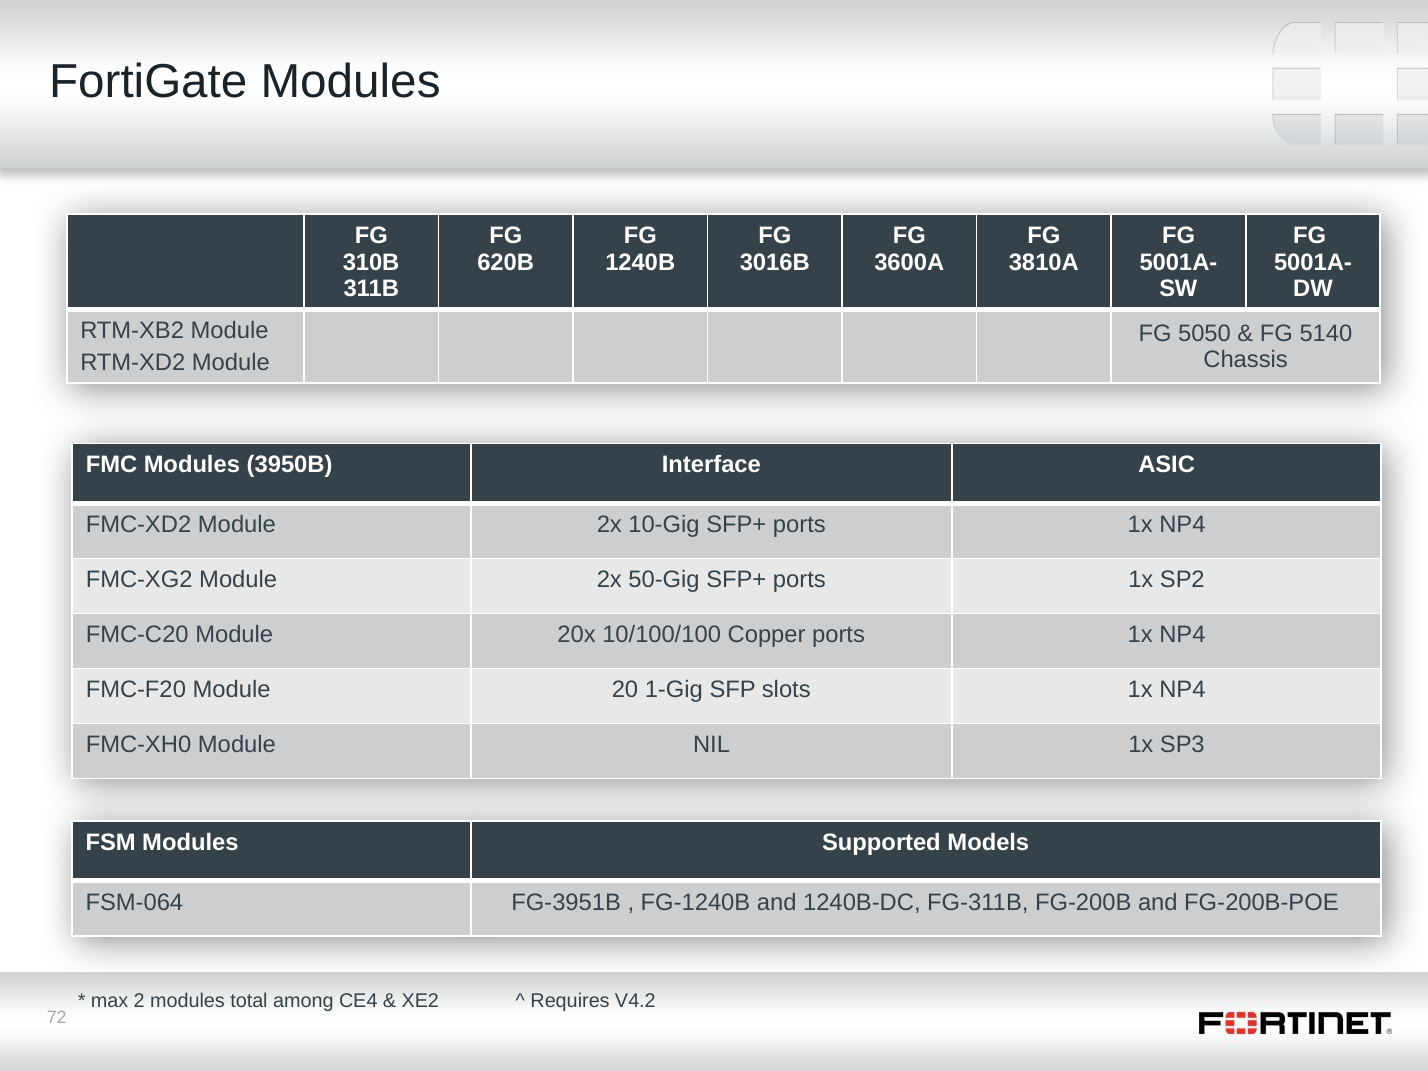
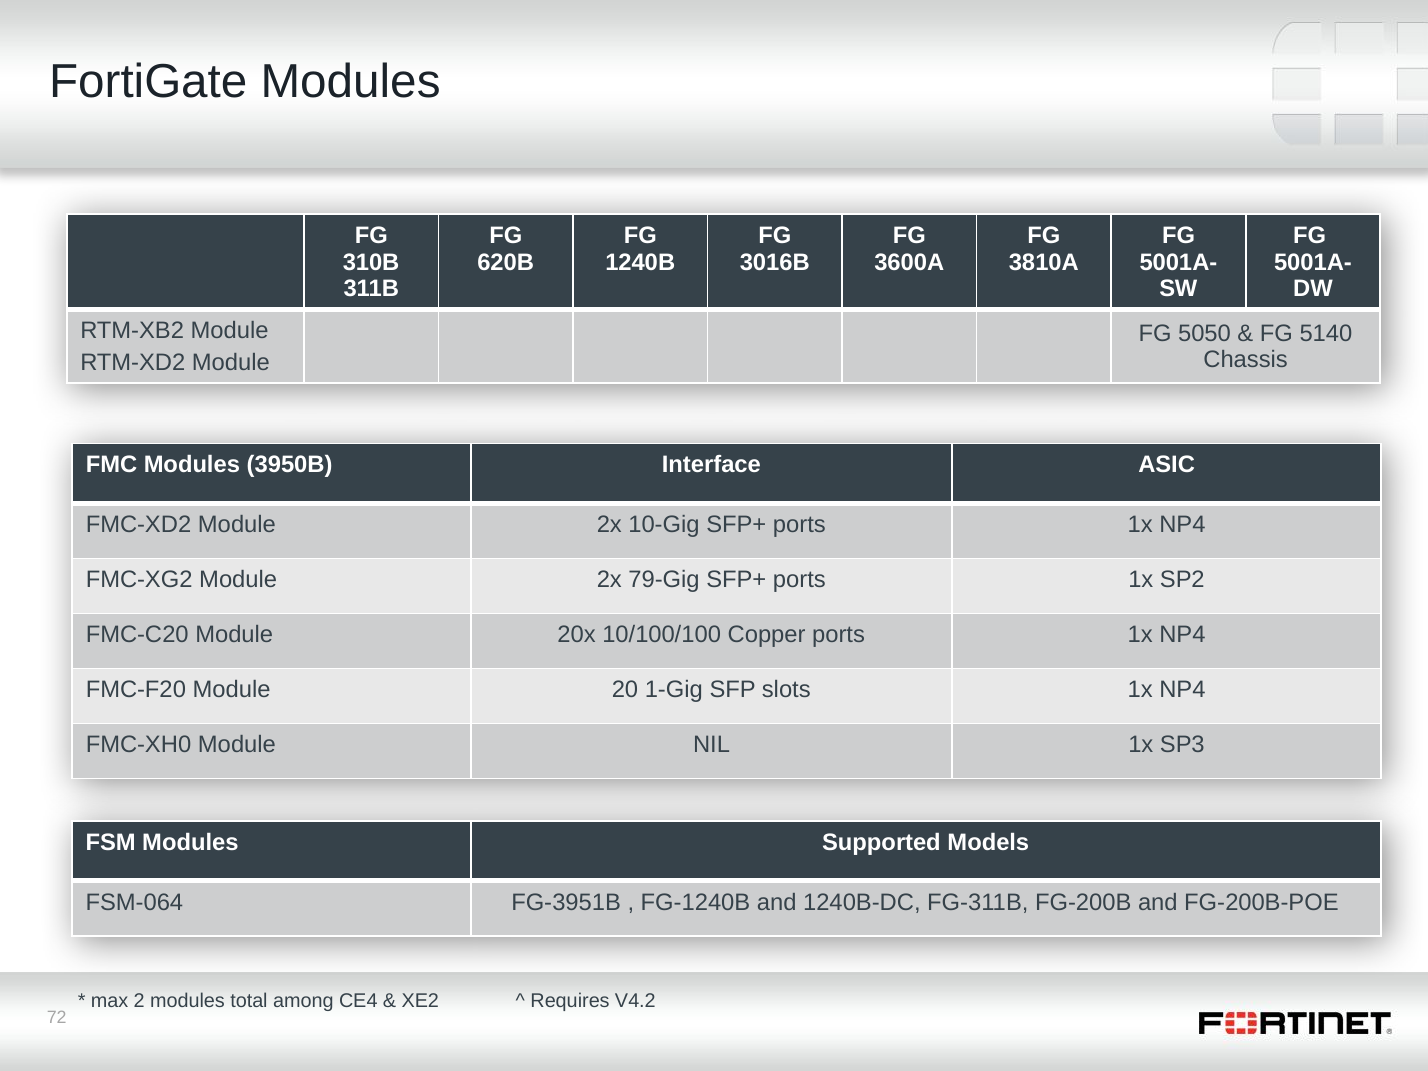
50-Gig: 50-Gig -> 79-Gig (664, 580)
